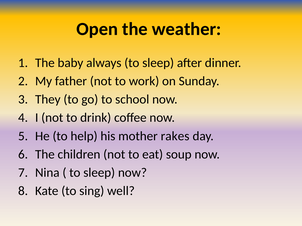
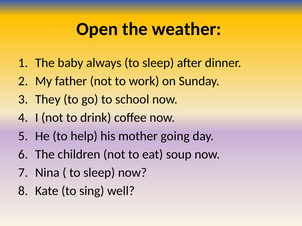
rakes: rakes -> going (175, 136)
